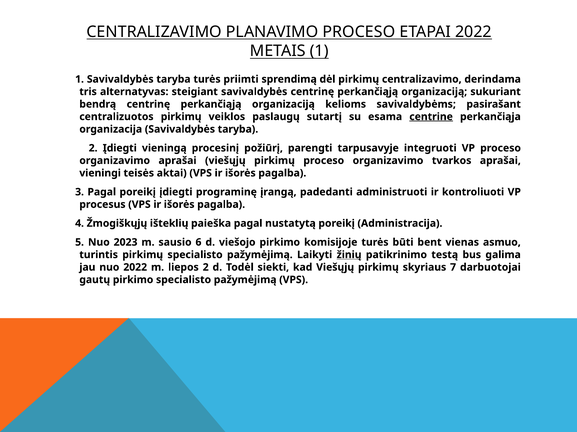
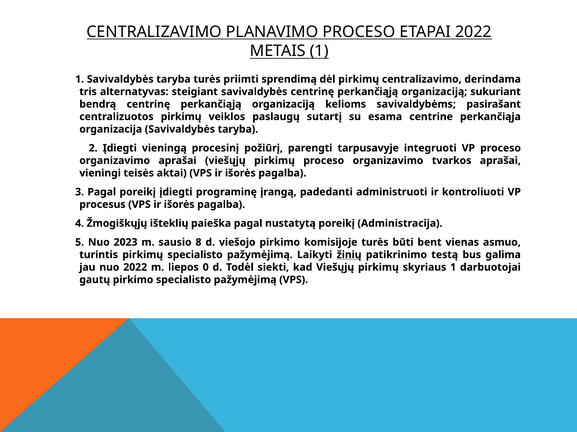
centrine underline: present -> none (431, 117)
6: 6 -> 8 (198, 243)
liepos 2: 2 -> 0 (206, 268)
skyriaus 7: 7 -> 1 (453, 268)
